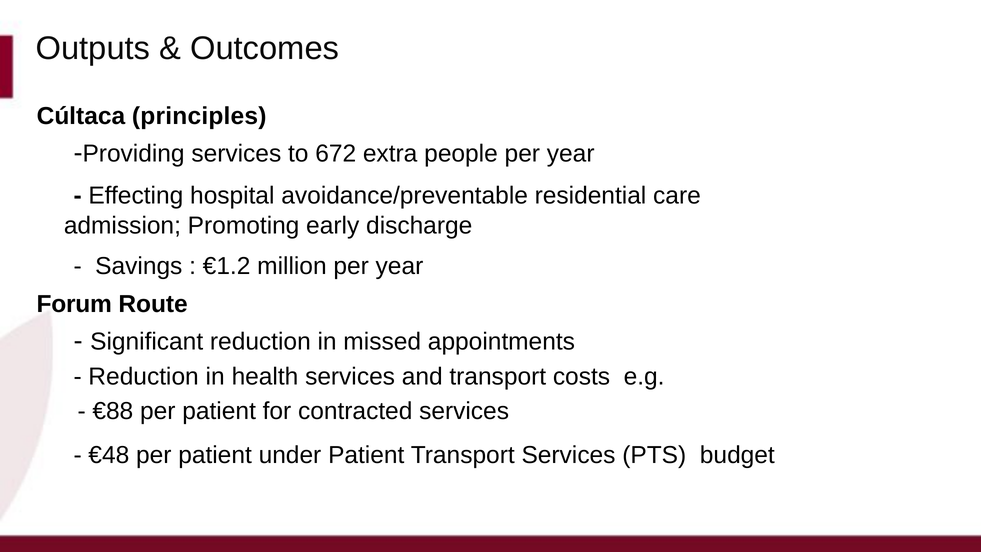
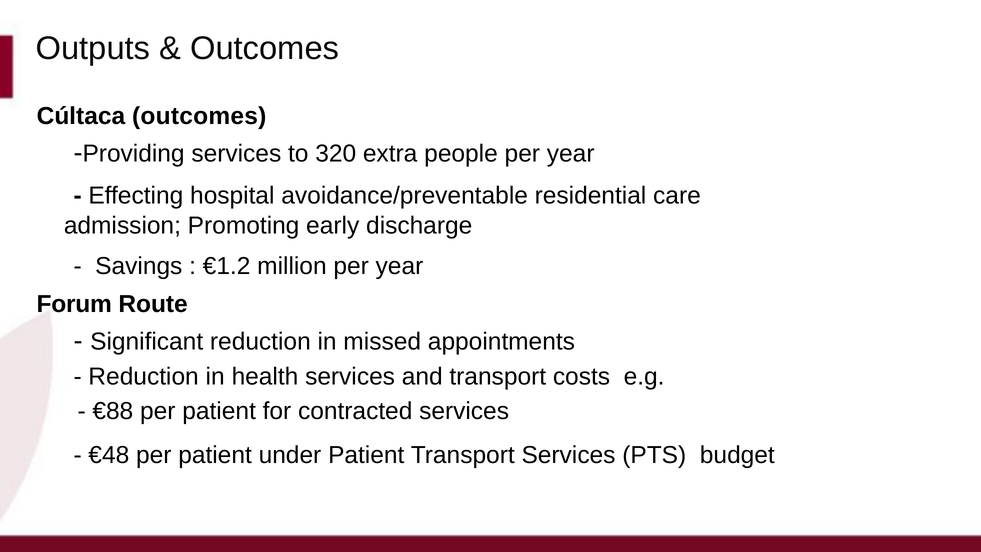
Cúltaca principles: principles -> outcomes (199, 116)
672: 672 -> 320 (336, 154)
